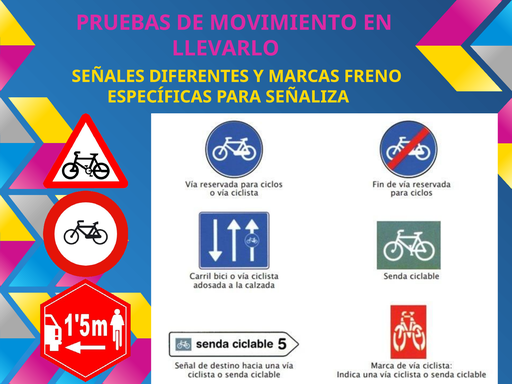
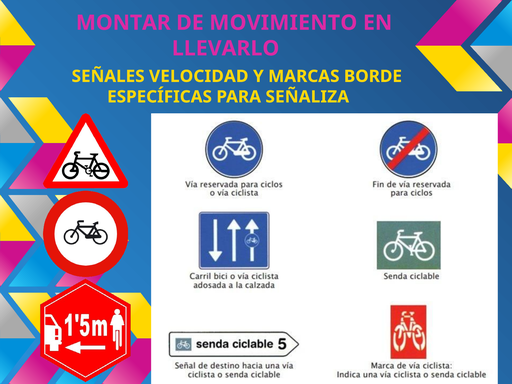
PRUEBAS: PRUEBAS -> MONTAR (123, 23)
DIFERENTES: DIFERENTES -> VELOCIDAD (199, 76)
FRENO: FRENO -> BORDE (373, 76)
